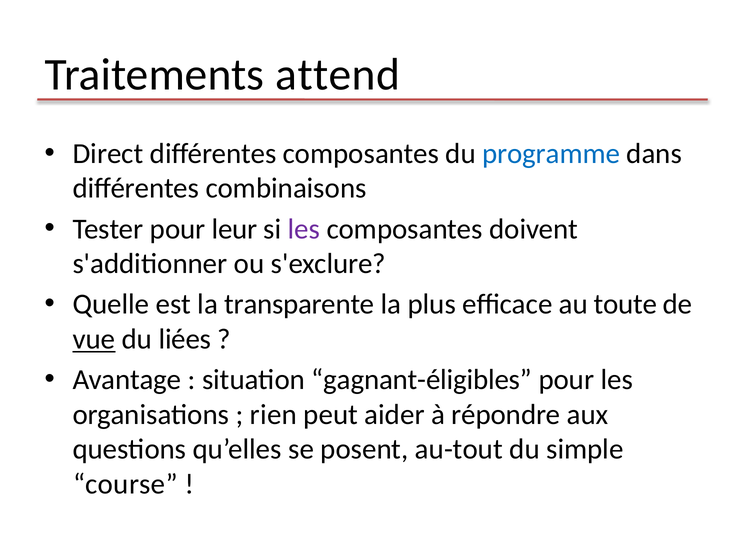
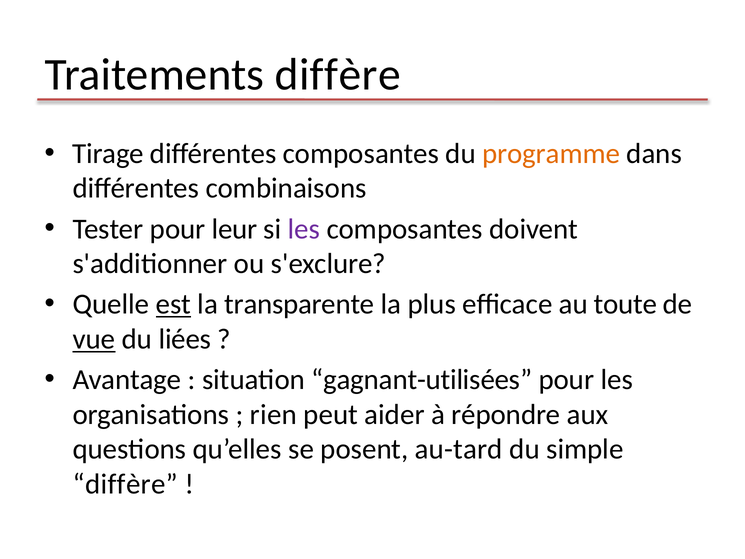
Traitements attend: attend -> diffère (338, 75)
Direct: Direct -> Tirage (108, 154)
programme colour: blue -> orange (551, 154)
est underline: none -> present (173, 304)
gagnant-éligibles: gagnant-éligibles -> gagnant-utilisées (422, 380)
au-tout: au-tout -> au-tard (459, 449)
course: course -> diffère (125, 484)
